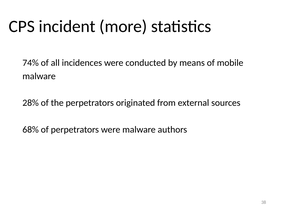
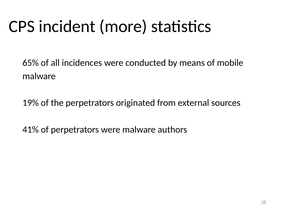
74%: 74% -> 65% (31, 63)
28%: 28% -> 19% (31, 103)
68%: 68% -> 41% (31, 130)
